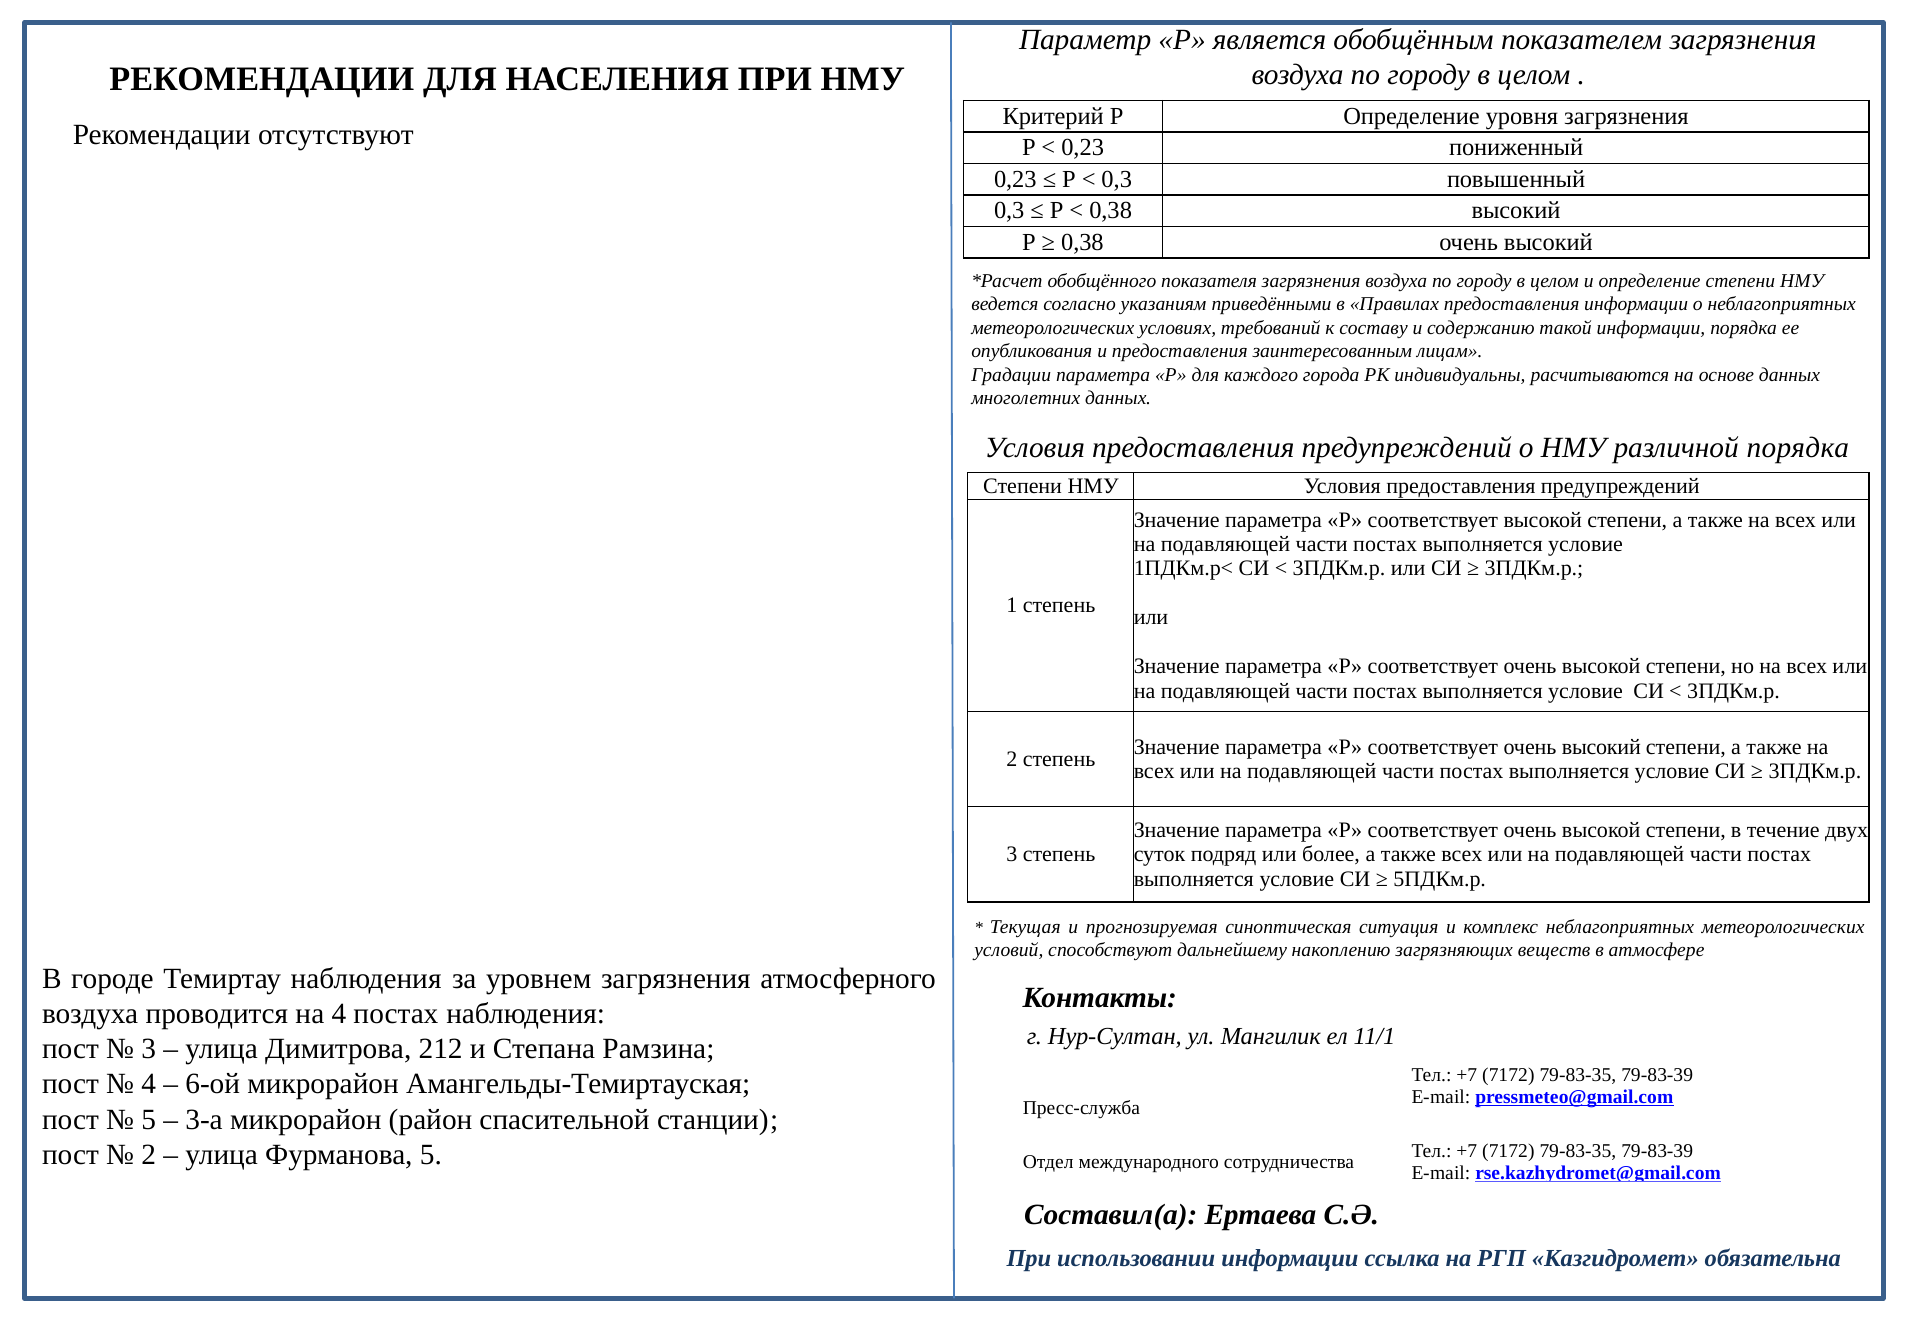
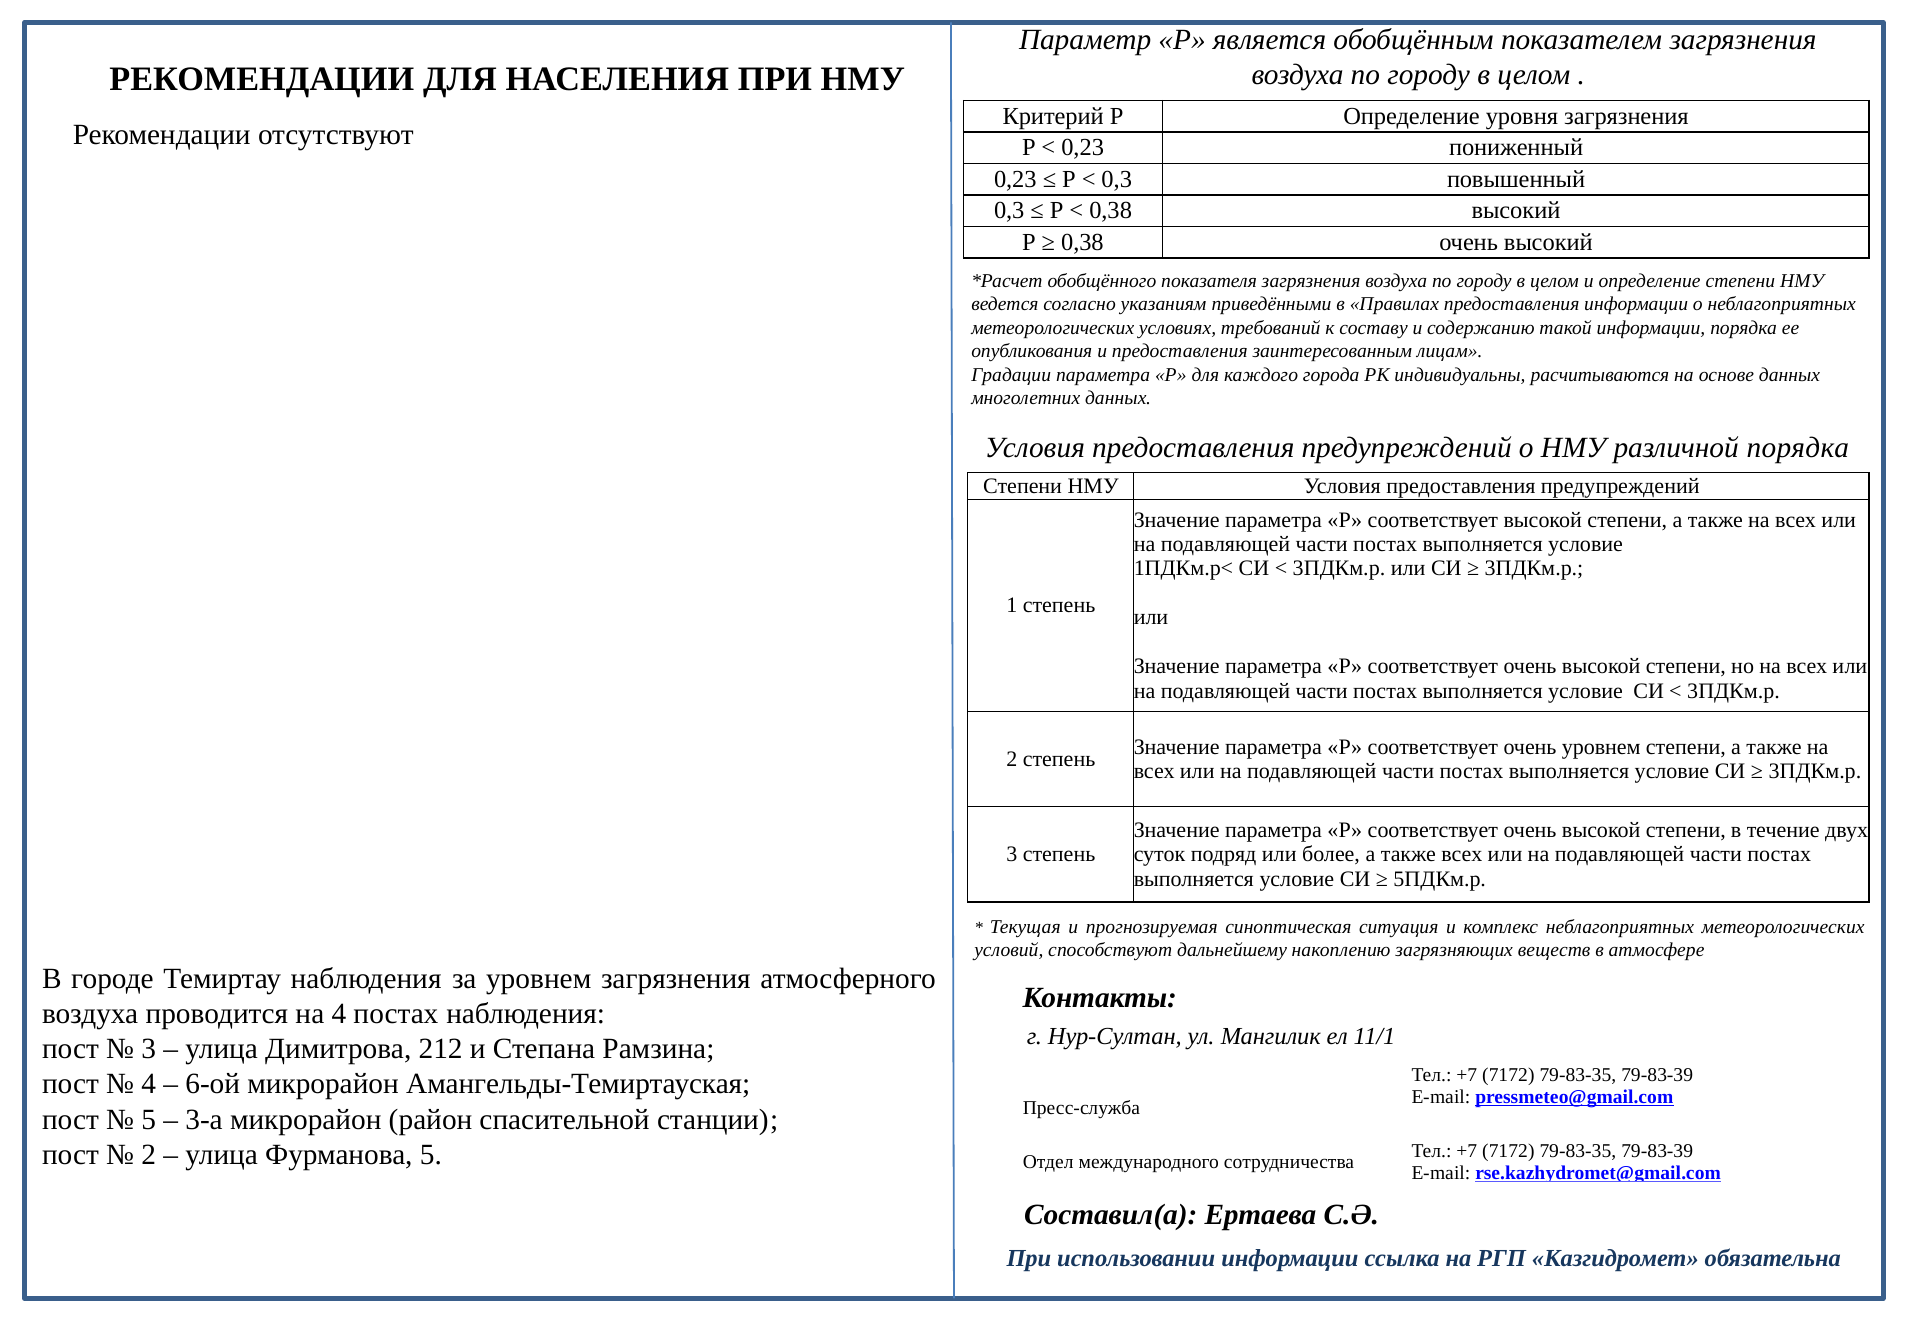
соответствует очень высокий: высокий -> уровнем (1601, 747)
